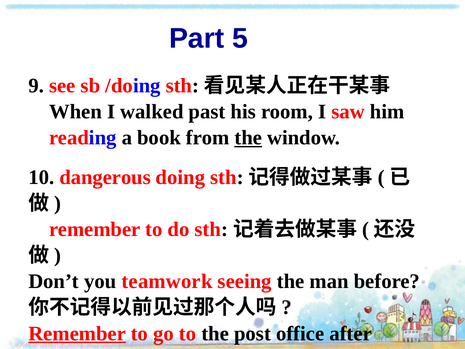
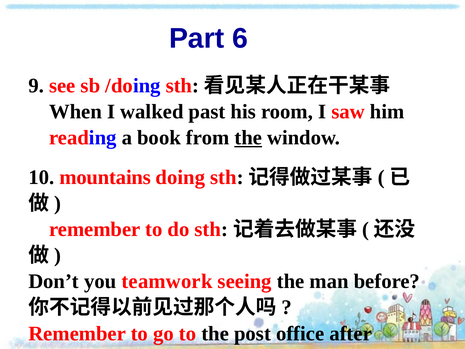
5: 5 -> 6 (240, 38)
dangerous: dangerous -> mountains (105, 177)
Remember underline: present -> none (77, 333)
